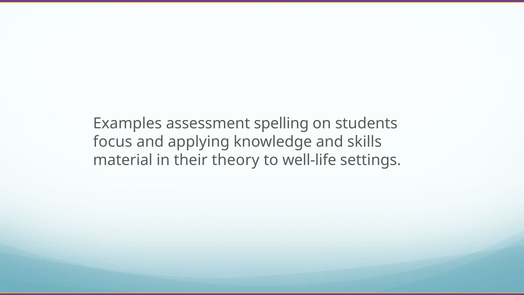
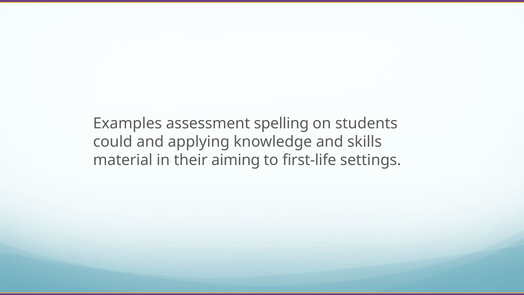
focus: focus -> could (113, 142)
theory: theory -> aiming (236, 160)
well-life: well-life -> first-life (309, 160)
